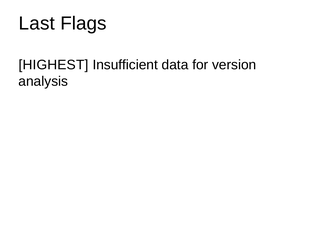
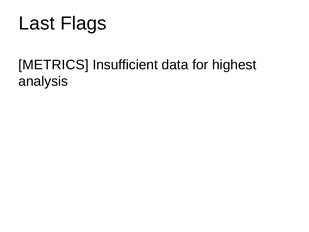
HIGHEST: HIGHEST -> METRICS (54, 65)
version: version -> highest (234, 65)
